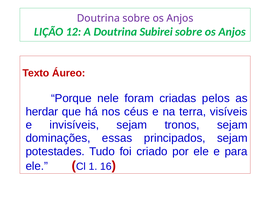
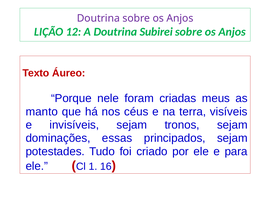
pelos: pelos -> meus (216, 98)
herdar: herdar -> manto (42, 111)
